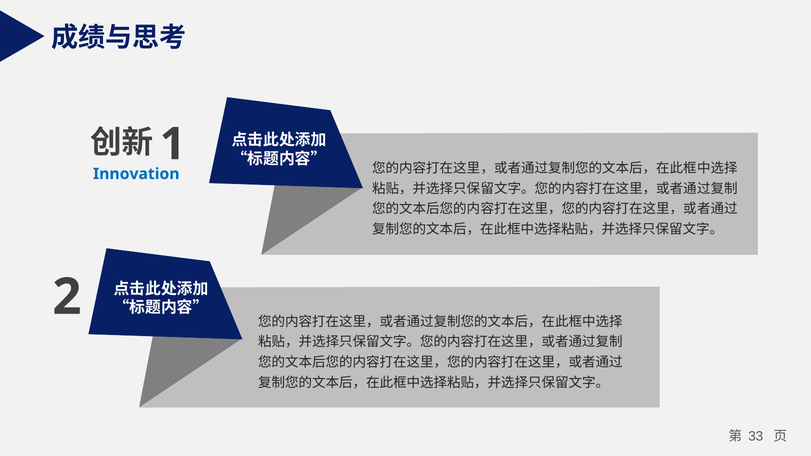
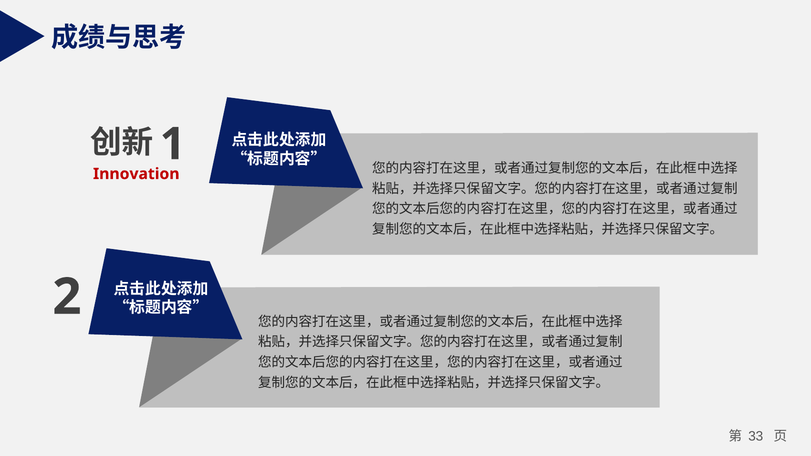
Innovation colour: blue -> red (136, 174)
